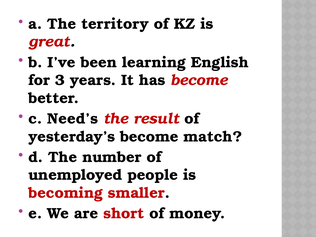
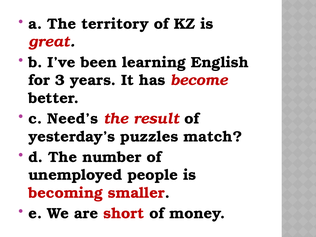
yesterday’s become: become -> puzzles (149, 137)
